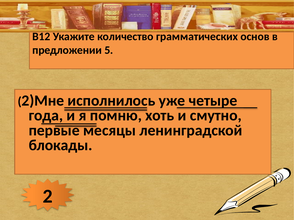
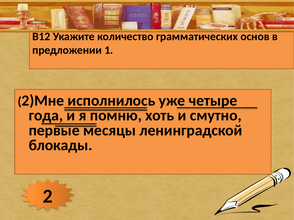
5: 5 -> 1 (109, 50)
